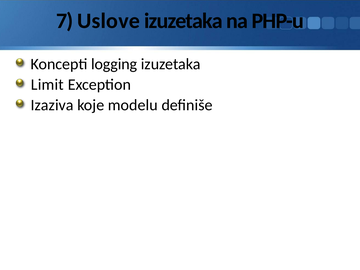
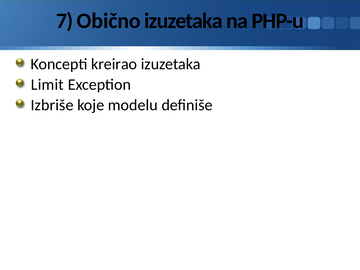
Uslove: Uslove -> Obično (109, 21)
logging: logging -> kreirao (114, 64)
Izaziva: Izaziva -> Izbriše (52, 105)
